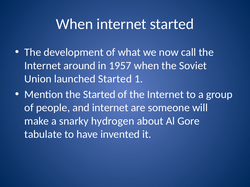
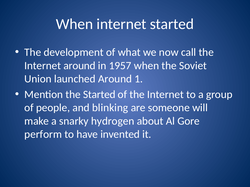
launched Started: Started -> Around (115, 79)
and internet: internet -> blinking (110, 108)
tabulate: tabulate -> perform (43, 135)
